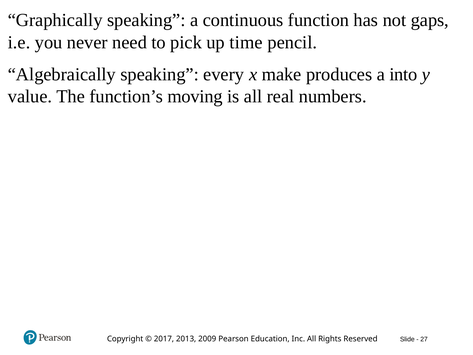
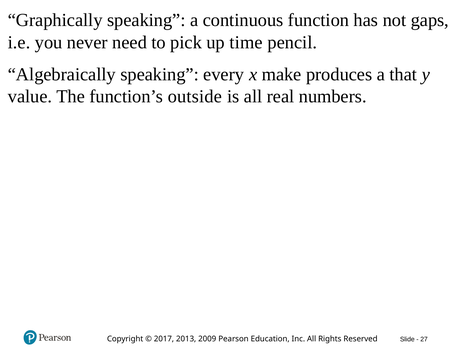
into: into -> that (403, 74)
moving: moving -> outside (195, 96)
